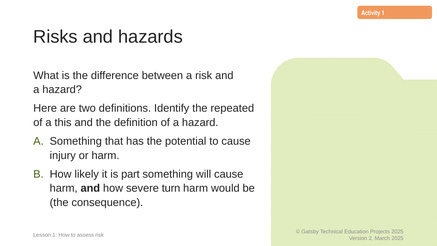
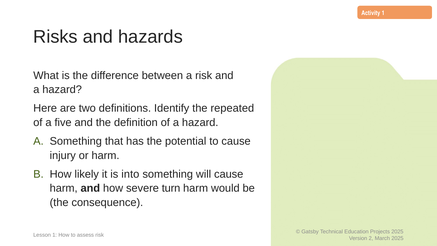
this: this -> five (63, 122)
part: part -> into (130, 174)
